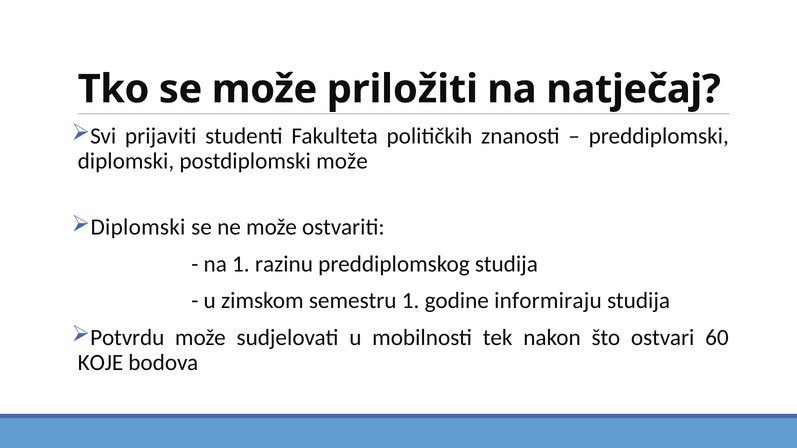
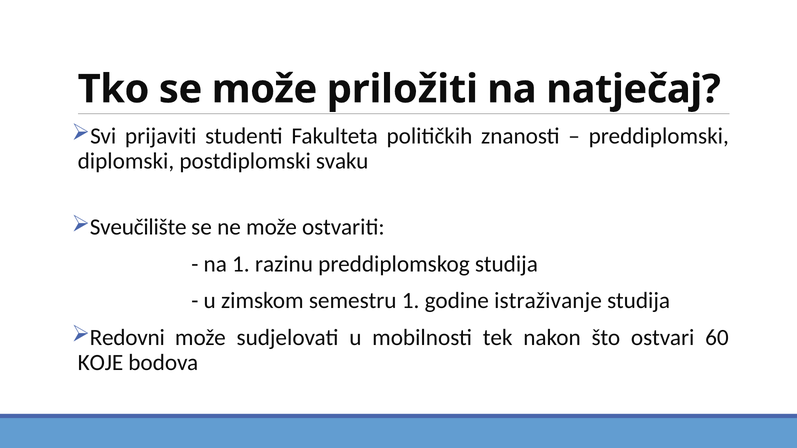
postdiplomski može: može -> svaku (342, 161)
Diplomski: Diplomski -> Sveučilište (138, 227)
informiraju: informiraju -> istraživanje (548, 301)
Potvrdu: Potvrdu -> Redovni (127, 338)
